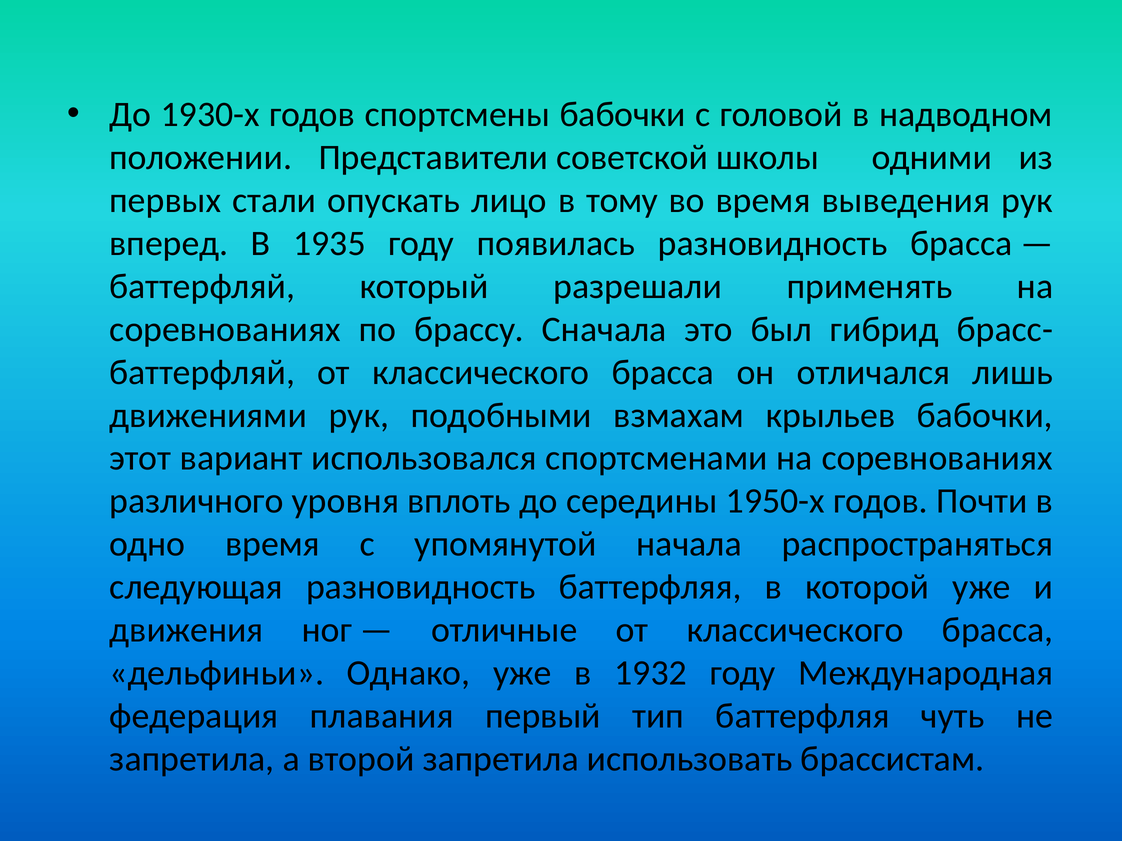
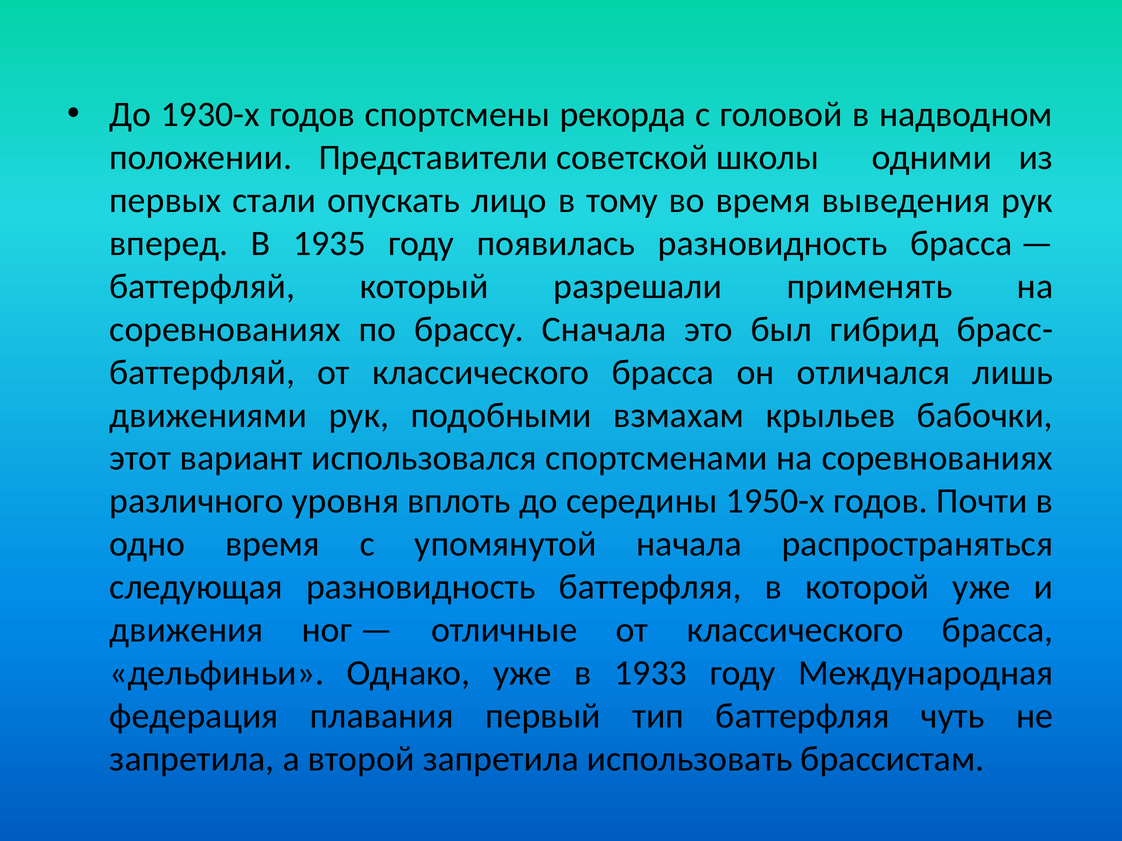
спортсмены бабочки: бабочки -> рекорда (623, 115)
1932: 1932 -> 1933 (650, 673)
